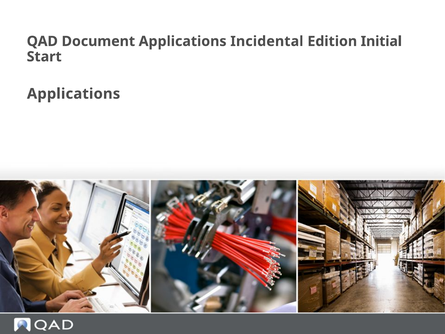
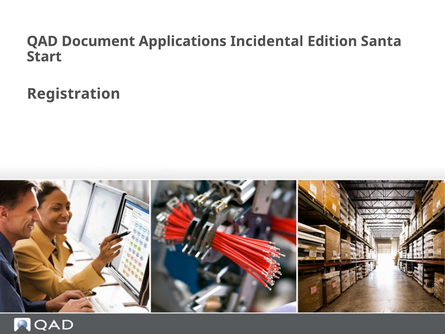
Initial: Initial -> Santa (381, 41)
Applications: Applications -> Registration (74, 94)
